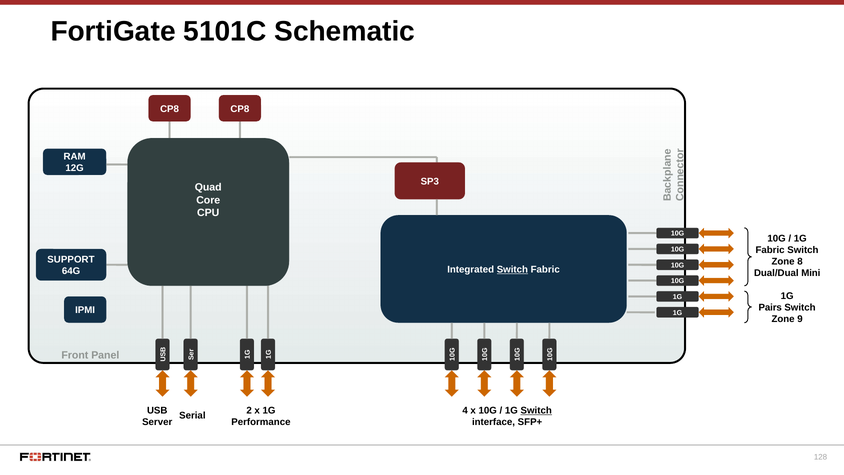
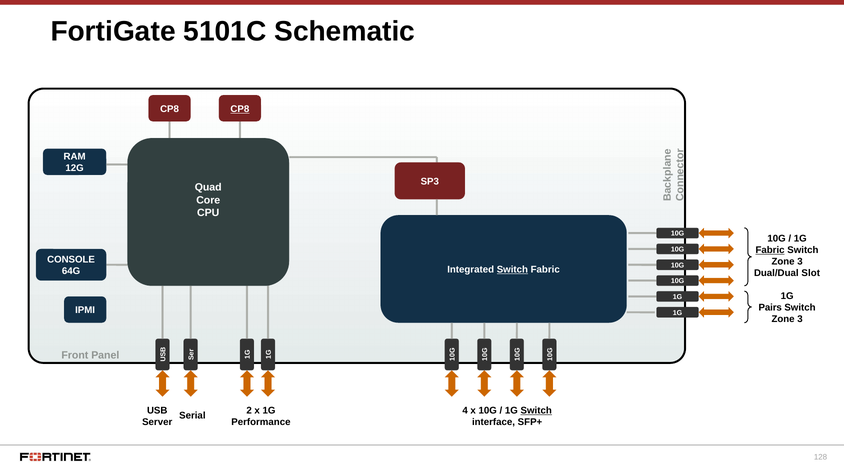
CP8 underline: none -> present (240, 109)
Fabric underline: none -> present (770, 250)
SUPPORT: SUPPORT -> CONSOLE (71, 259)
8: 8 -> 3 (800, 262)
Mini: Mini -> Slot (811, 273)
9: 9 -> 3 (800, 319)
